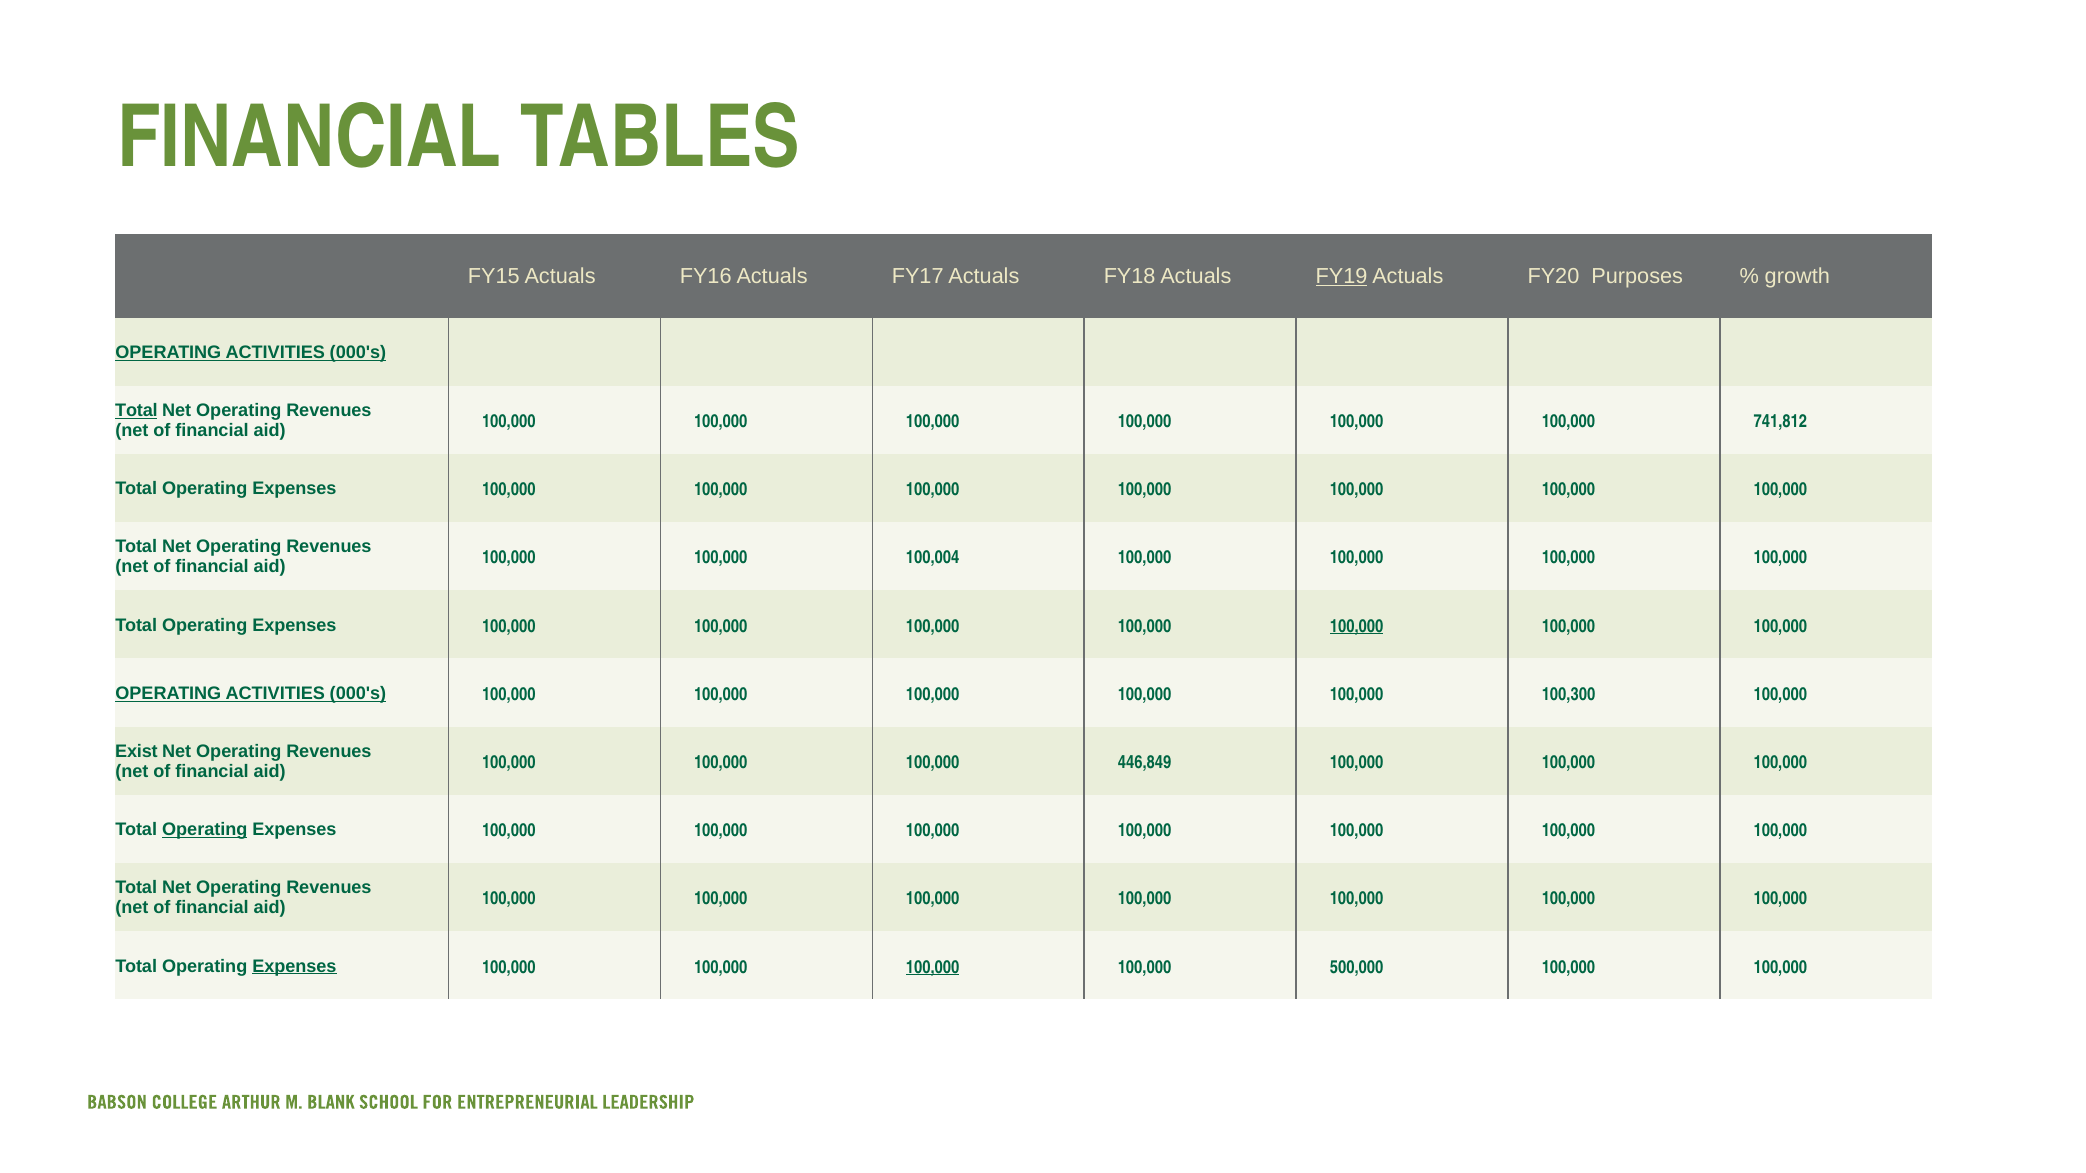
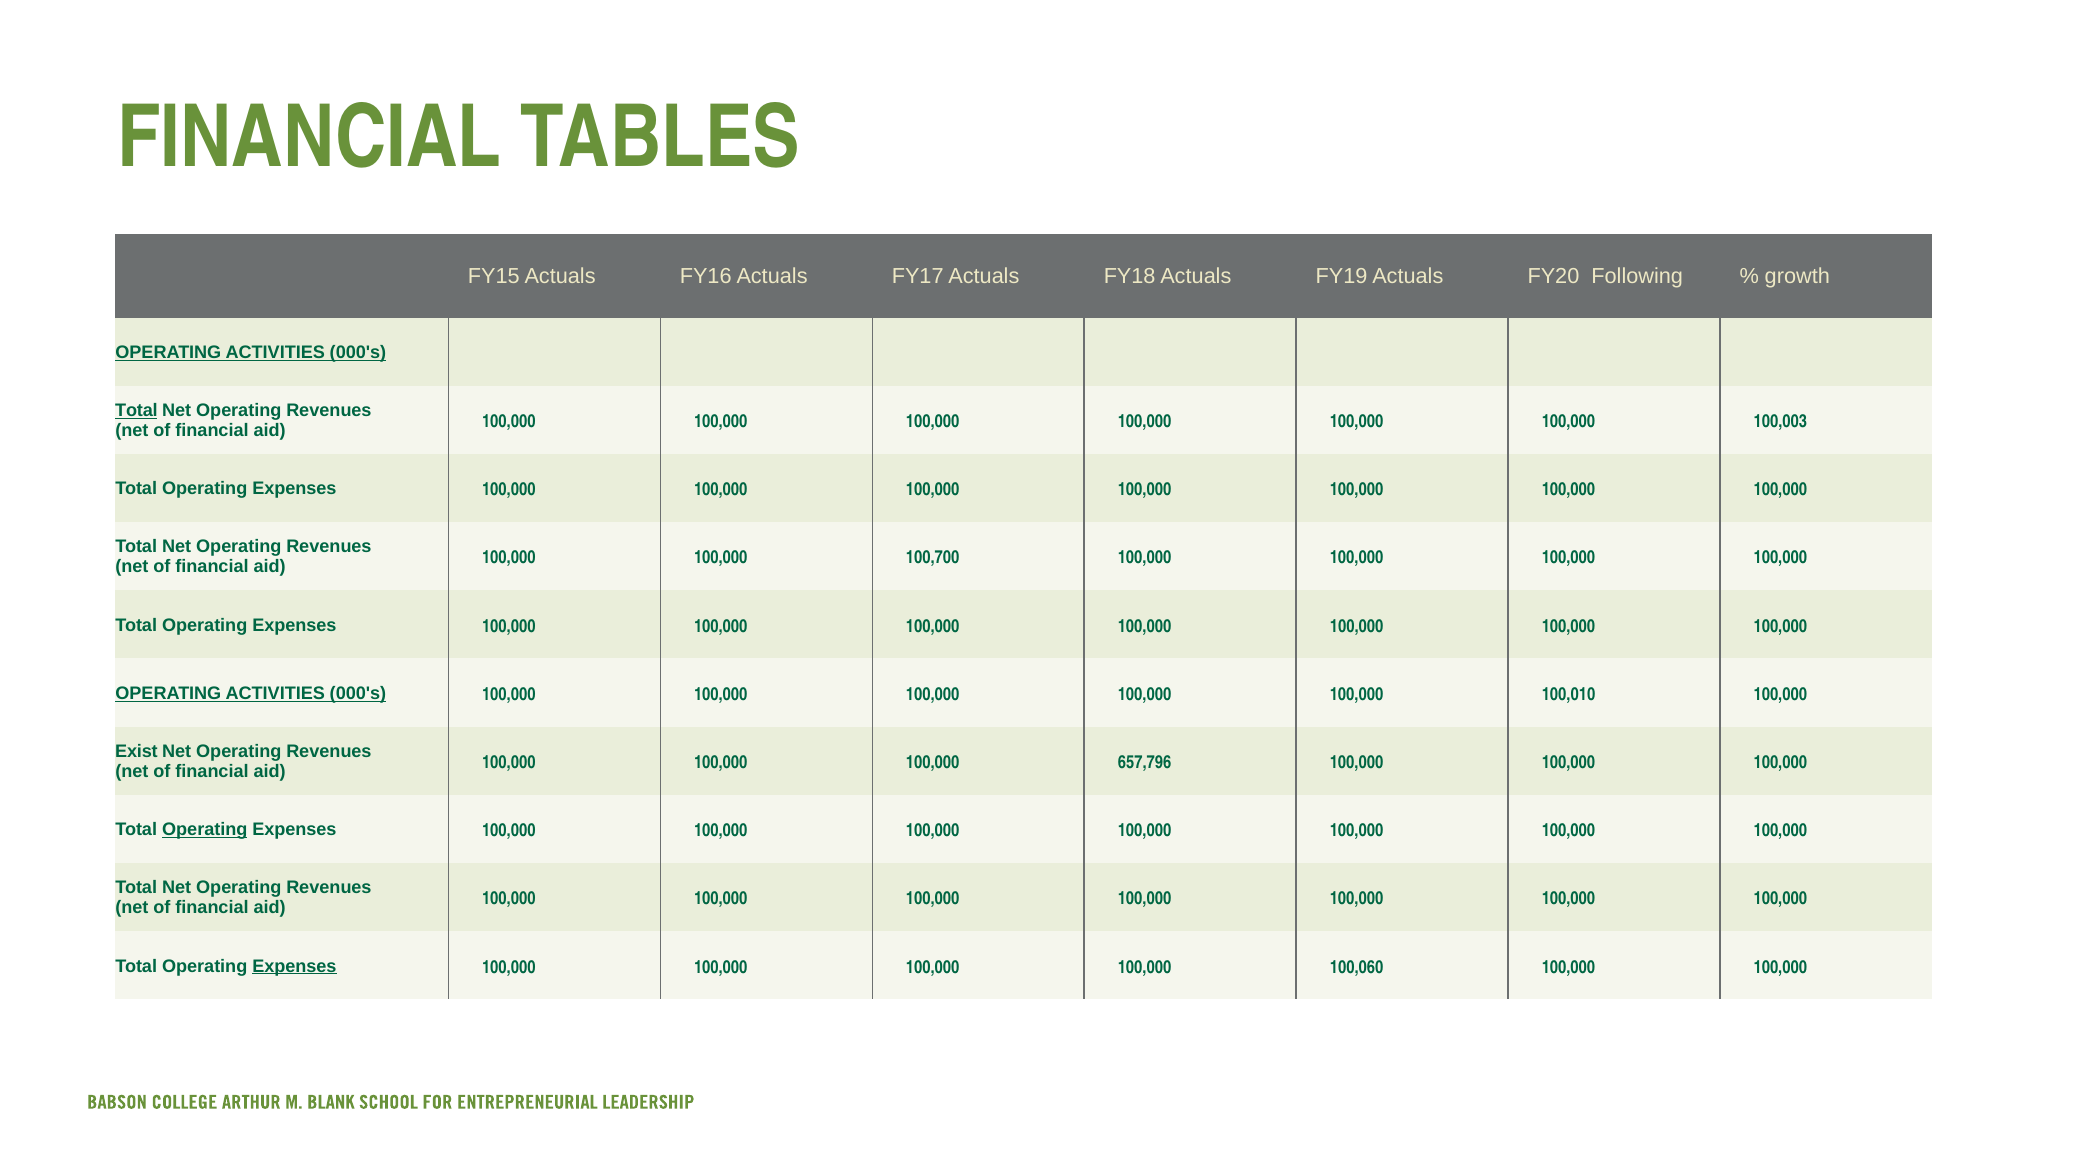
FY19 underline: present -> none (1342, 276)
Purposes: Purposes -> Following (1637, 276)
741,812: 741,812 -> 100,003 (1780, 422)
100,004: 100,004 -> 100,700 (933, 558)
100,000 underline: present -> none (1357, 626)
100,300: 100,300 -> 100,010 (1569, 695)
446,849: 446,849 -> 657,796 (1145, 763)
100,000 underline: present -> none (933, 967)
500,000: 500,000 -> 100,060 (1357, 967)
